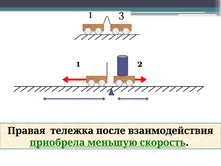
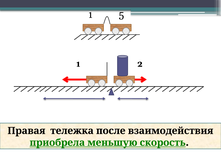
3: 3 -> 5 (121, 15)
